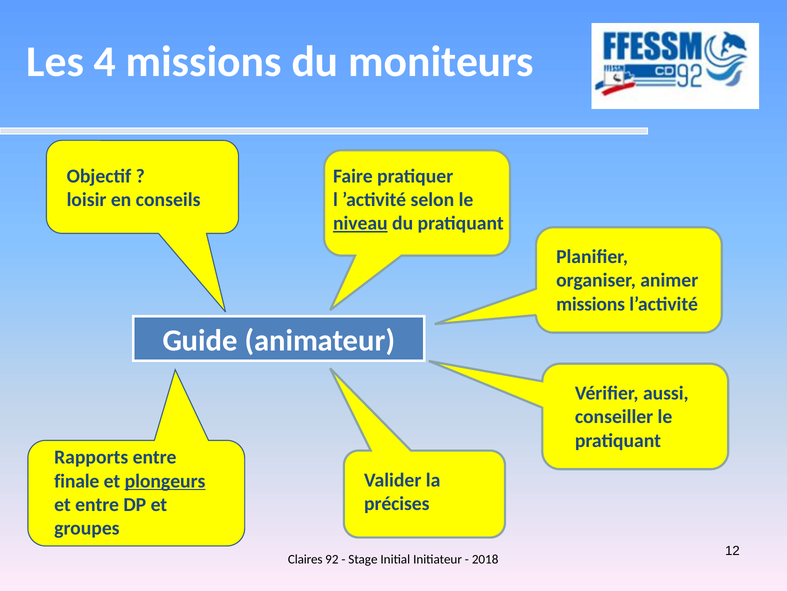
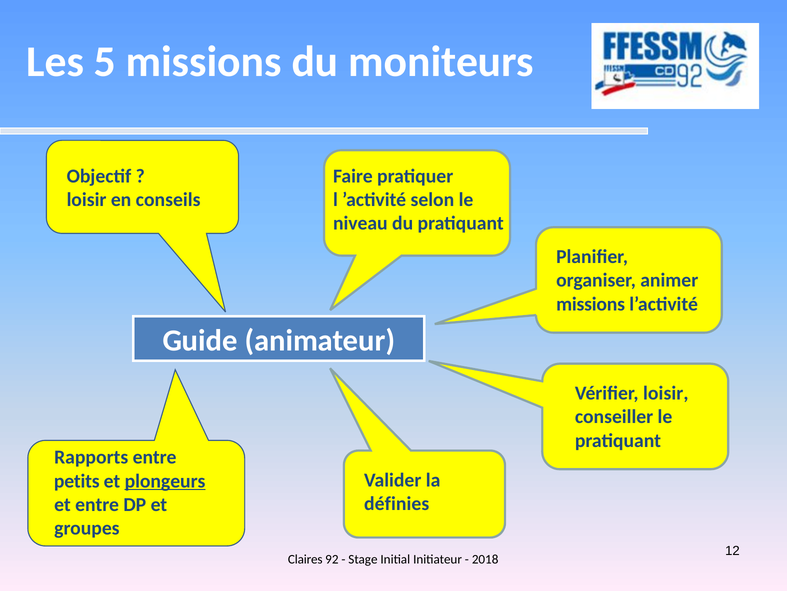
4: 4 -> 5 (105, 62)
niveau underline: present -> none (360, 223)
Vérifier aussi: aussi -> loisir (666, 393)
finale: finale -> petits (77, 480)
précises: précises -> définies (397, 503)
